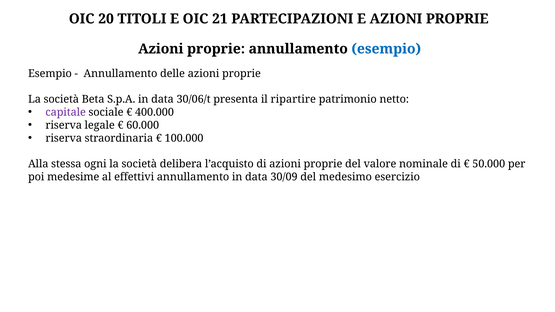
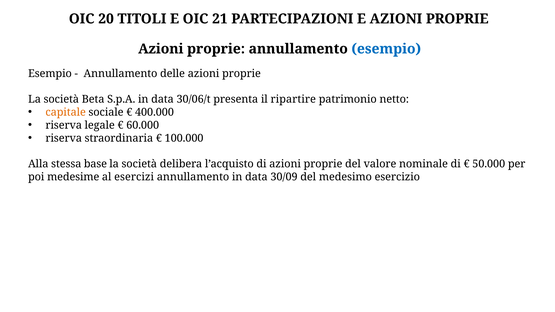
capitale colour: purple -> orange (66, 112)
ogni: ogni -> base (95, 164)
effettivi: effettivi -> esercizi (134, 177)
